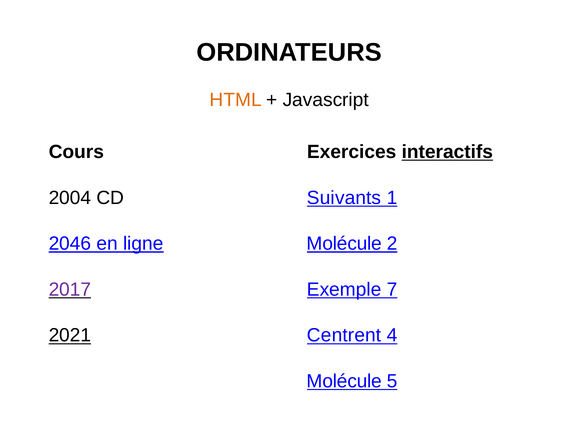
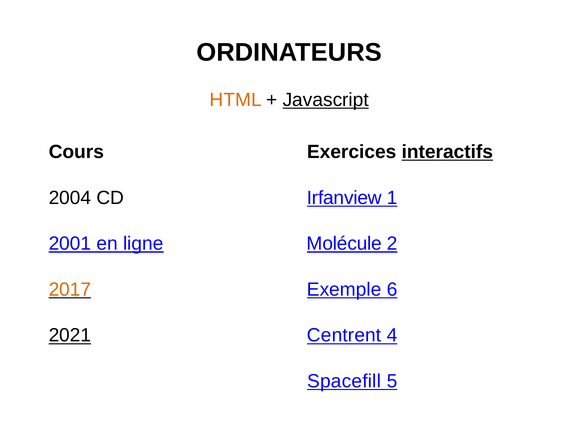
Javascript underline: none -> present (326, 100)
Suivants: Suivants -> Irfanview (344, 198)
2046: 2046 -> 2001 (70, 244)
2017 colour: purple -> orange (70, 290)
7: 7 -> 6 (392, 290)
Molécule: Molécule -> Spacefill (344, 382)
